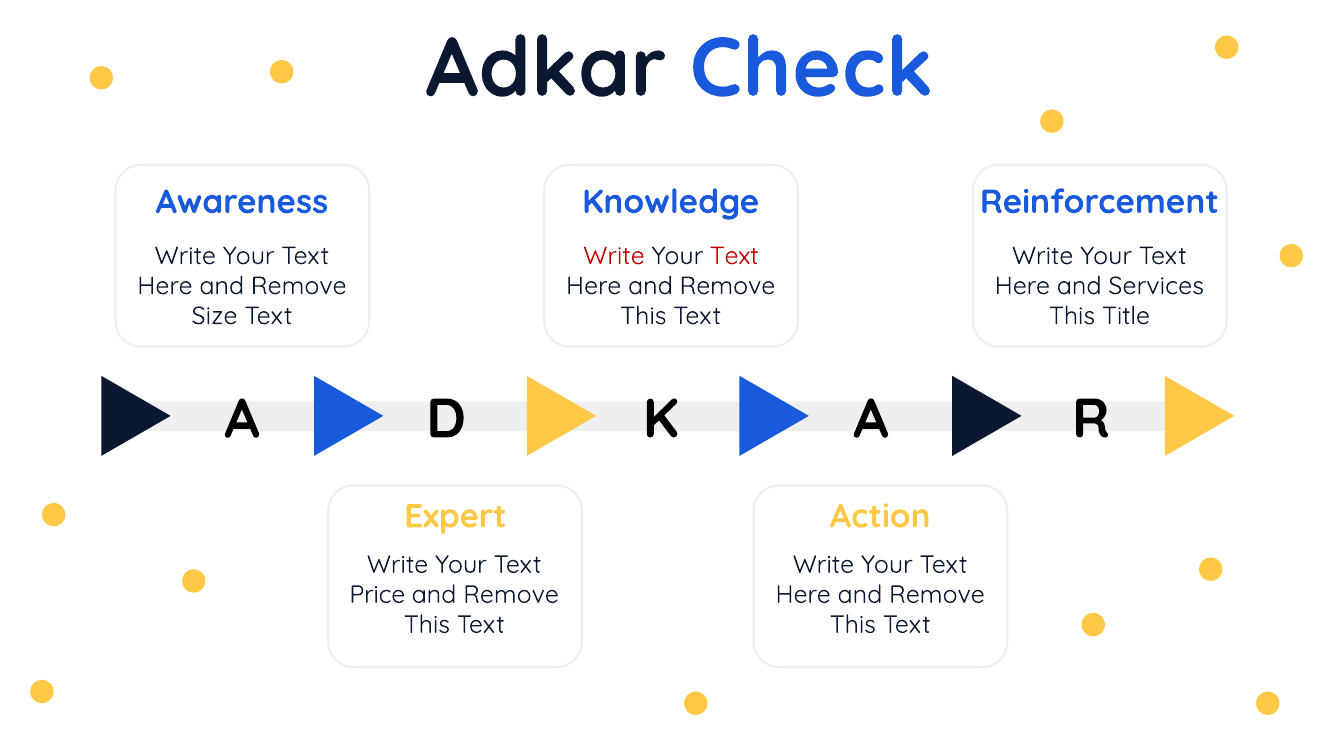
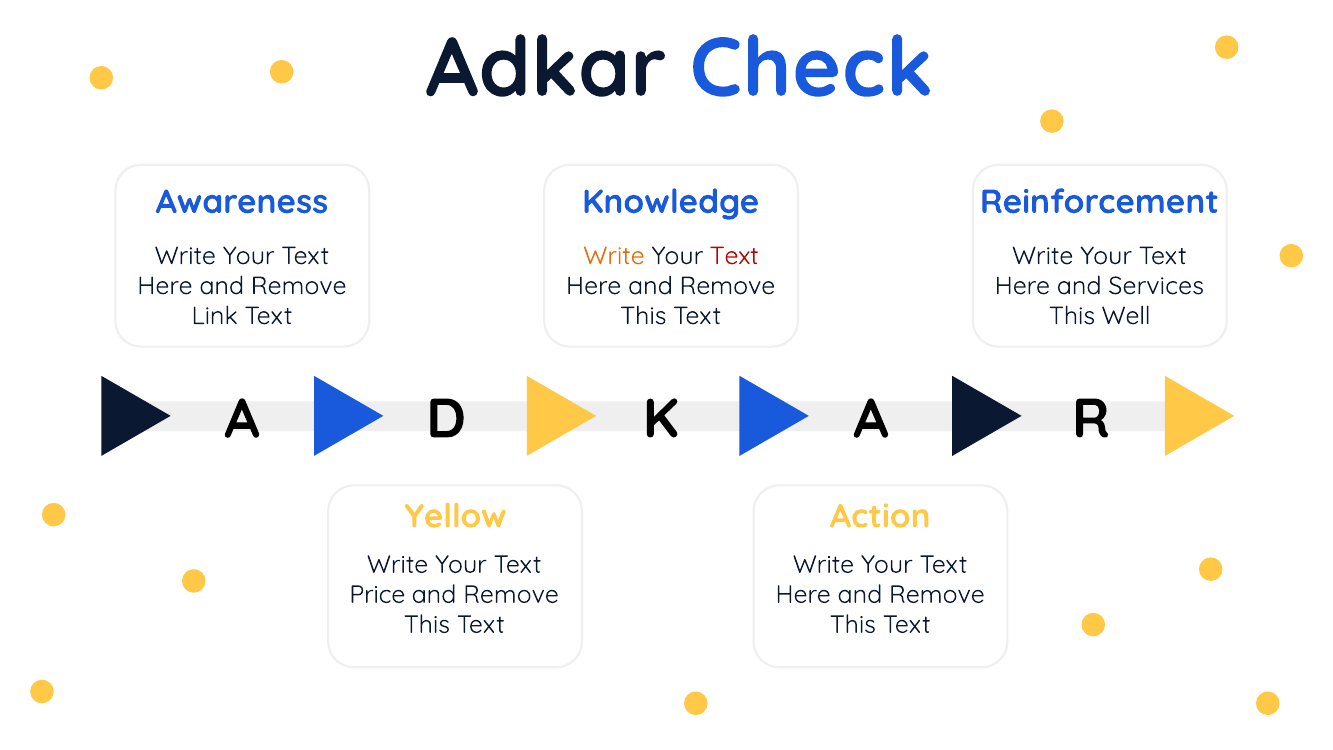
Write colour: red -> orange (614, 256)
Size: Size -> Link (215, 316)
Title: Title -> Well (1126, 316)
Expert: Expert -> Yellow (455, 516)
